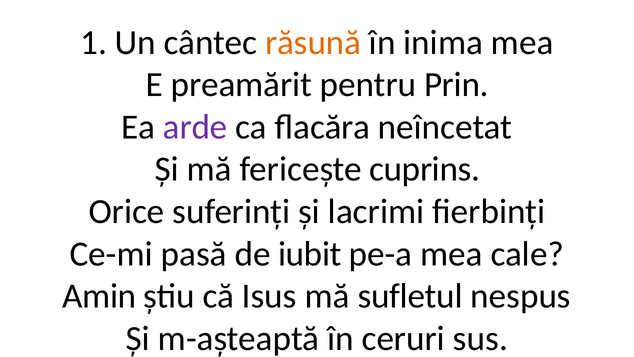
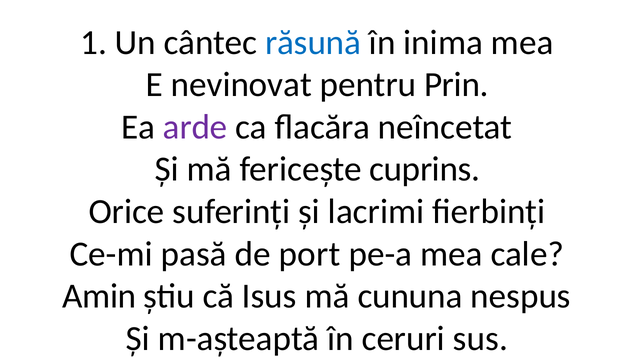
răsună colour: orange -> blue (313, 42)
preamărit: preamărit -> nevinovat (241, 85)
iubit: iubit -> port (310, 254)
sufletul: sufletul -> cununa (410, 296)
